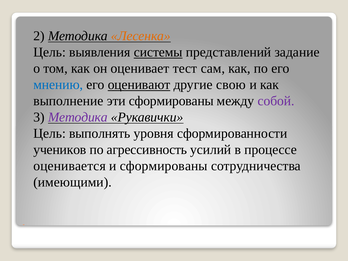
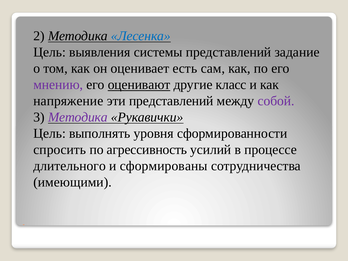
Лесенка colour: orange -> blue (141, 36)
системы underline: present -> none (158, 52)
тест: тест -> есть (185, 69)
мнению colour: blue -> purple (58, 85)
свою: свою -> класс (231, 85)
выполнение: выполнение -> напряжение (68, 101)
эти сформированы: сформированы -> представлений (171, 101)
учеников: учеников -> спросить (60, 150)
оценивается: оценивается -> длительного (70, 166)
